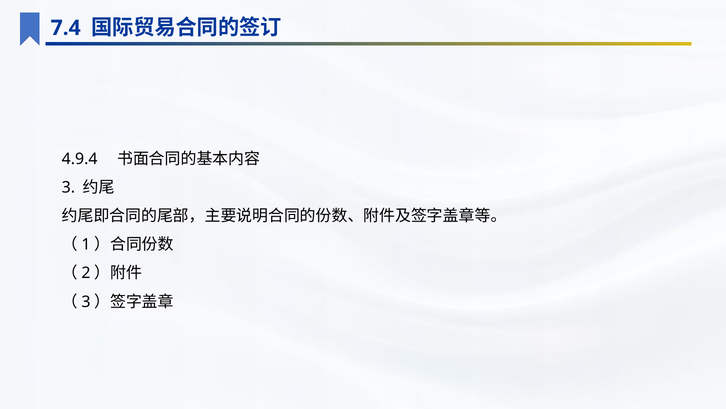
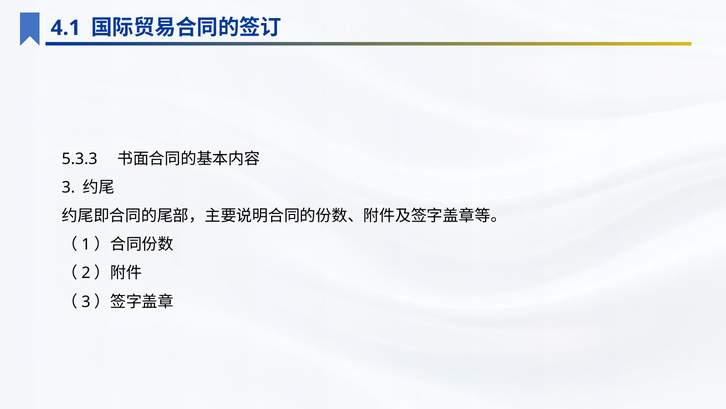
7.4: 7.4 -> 4.1 (66, 28)
4.9.4: 4.9.4 -> 5.3.3 (80, 159)
